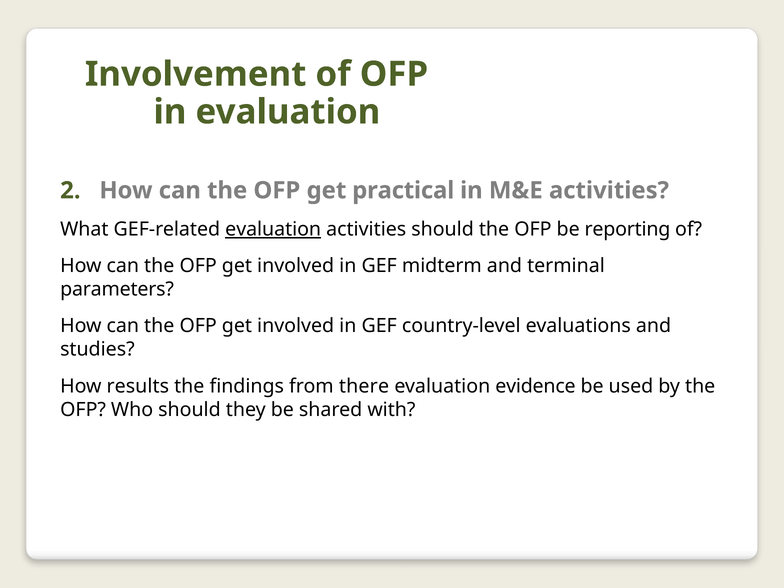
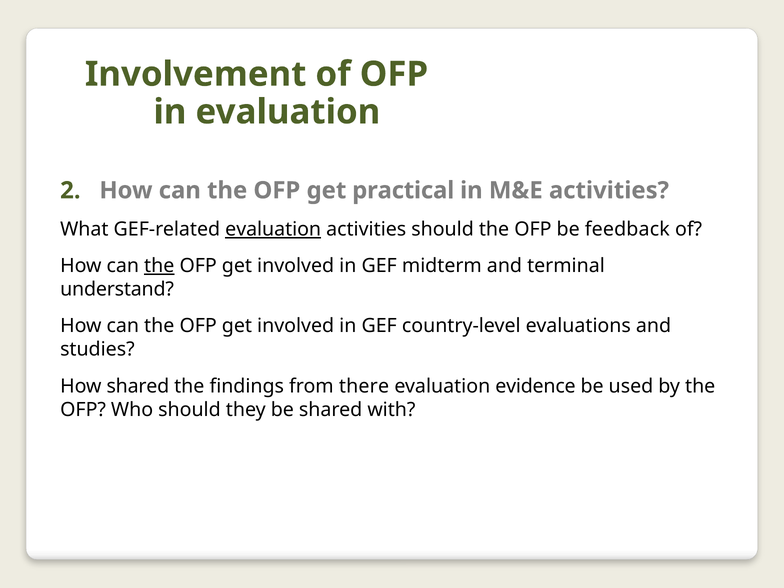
reporting: reporting -> feedback (627, 229)
the underline: none -> present (159, 266)
parameters: parameters -> understand (117, 289)
How results: results -> shared (138, 386)
